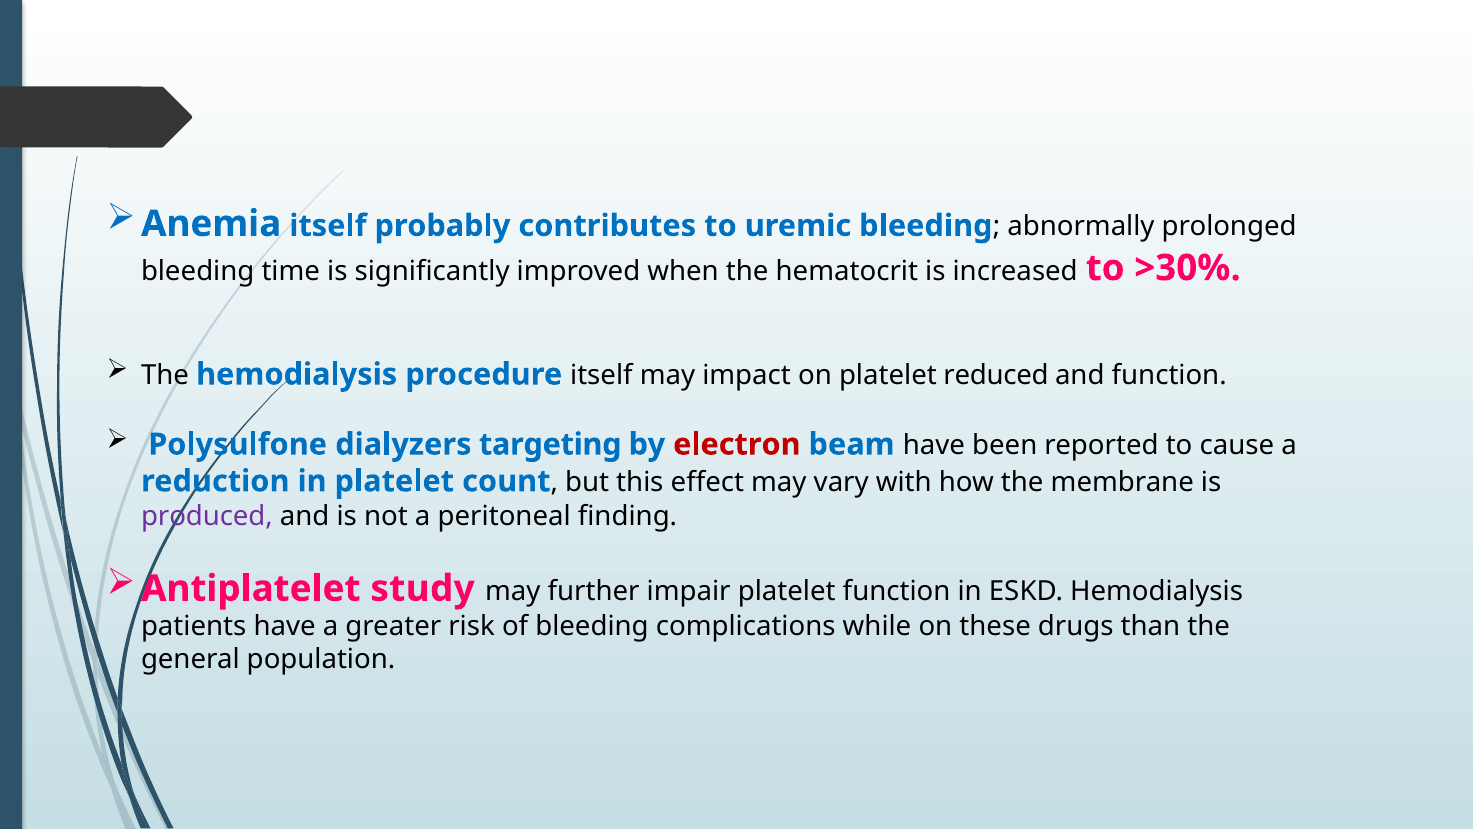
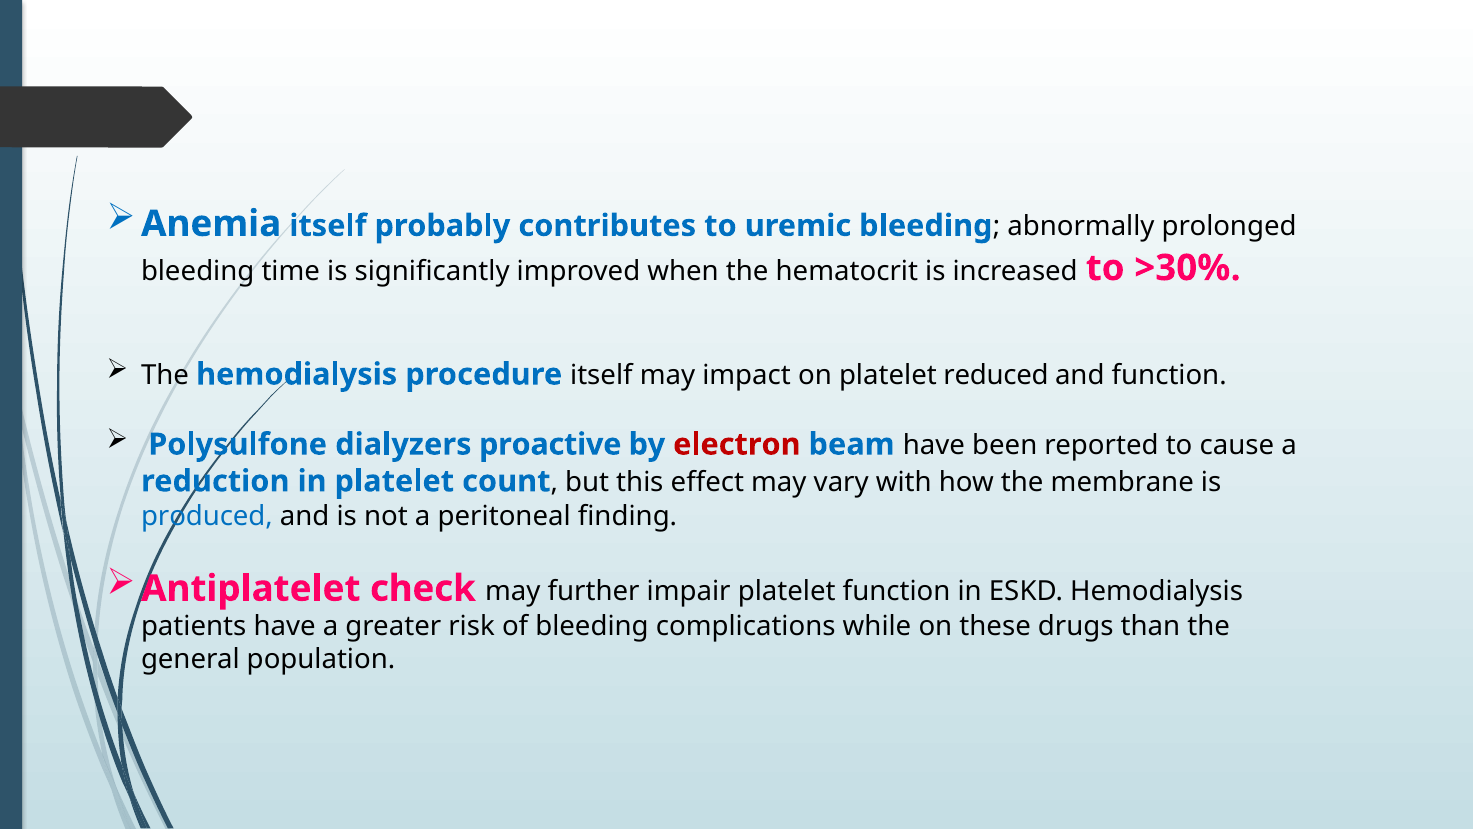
targeting: targeting -> proactive (550, 444)
produced colour: purple -> blue (207, 516)
study: study -> check (423, 588)
